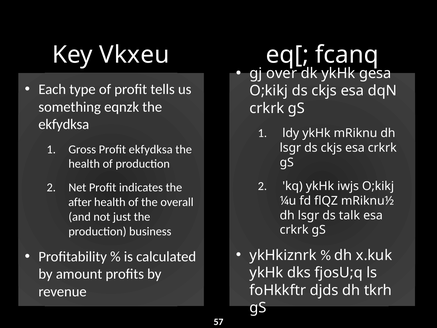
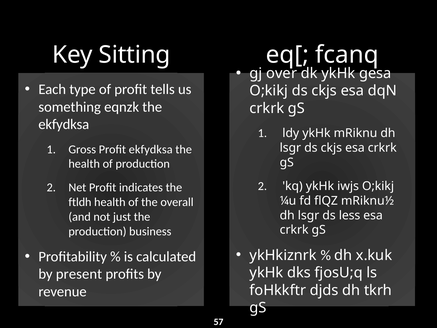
Vkxeu: Vkxeu -> Sitting (135, 55)
after: after -> ftldh (80, 202)
talk: talk -> less (350, 215)
amount: amount -> present (79, 274)
